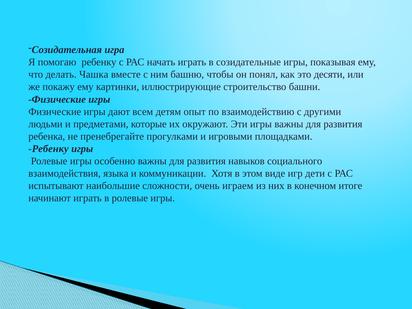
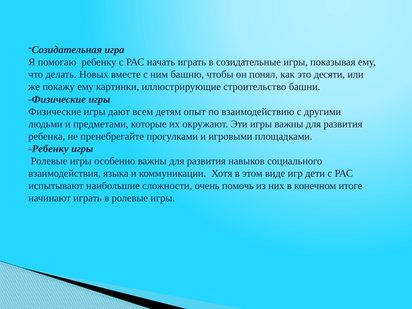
Чашка: Чашка -> Новых (94, 75)
играем: играем -> помочь (238, 186)
